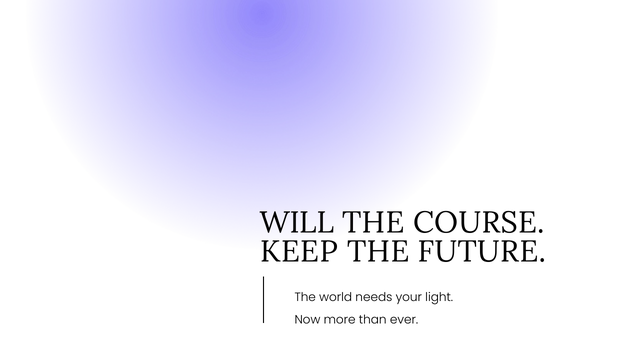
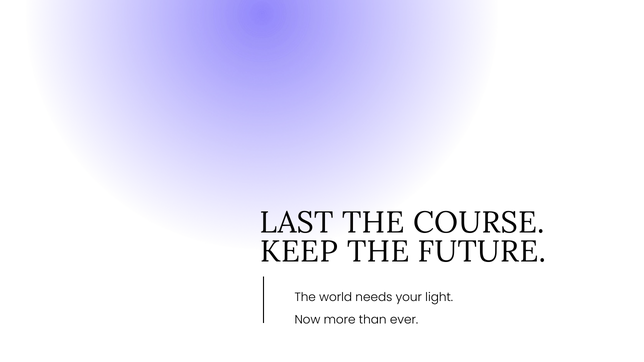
WILL: WILL -> LAST (297, 223)
